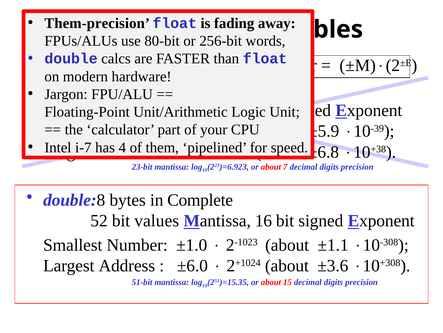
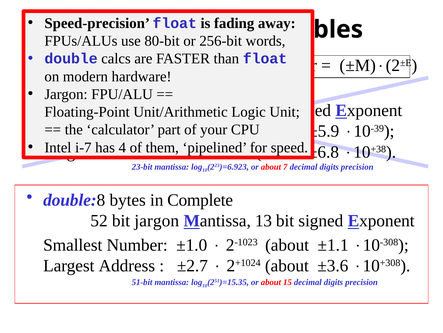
Them-precision: Them-precision -> Speed-precision (97, 23)
bit values: values -> jargon (157, 220)
16: 16 -> 13 (263, 220)
±6.0: ±6.0 -> ±2.7 (192, 265)
